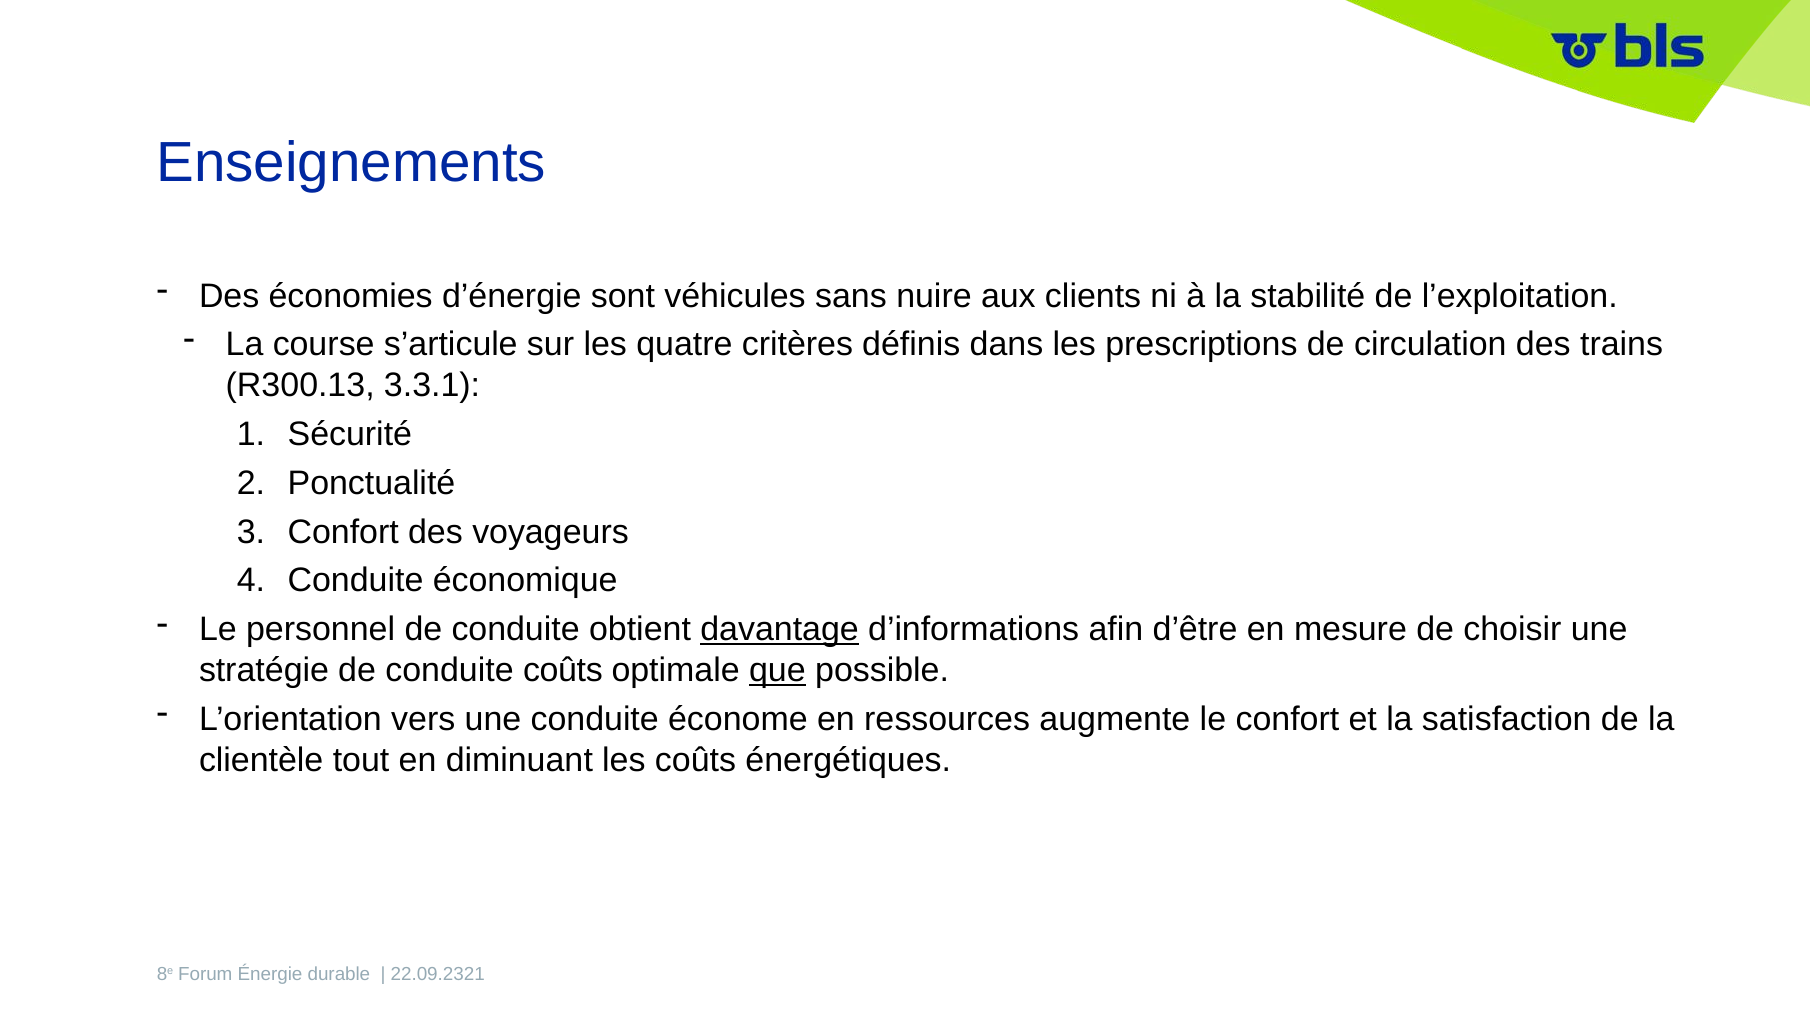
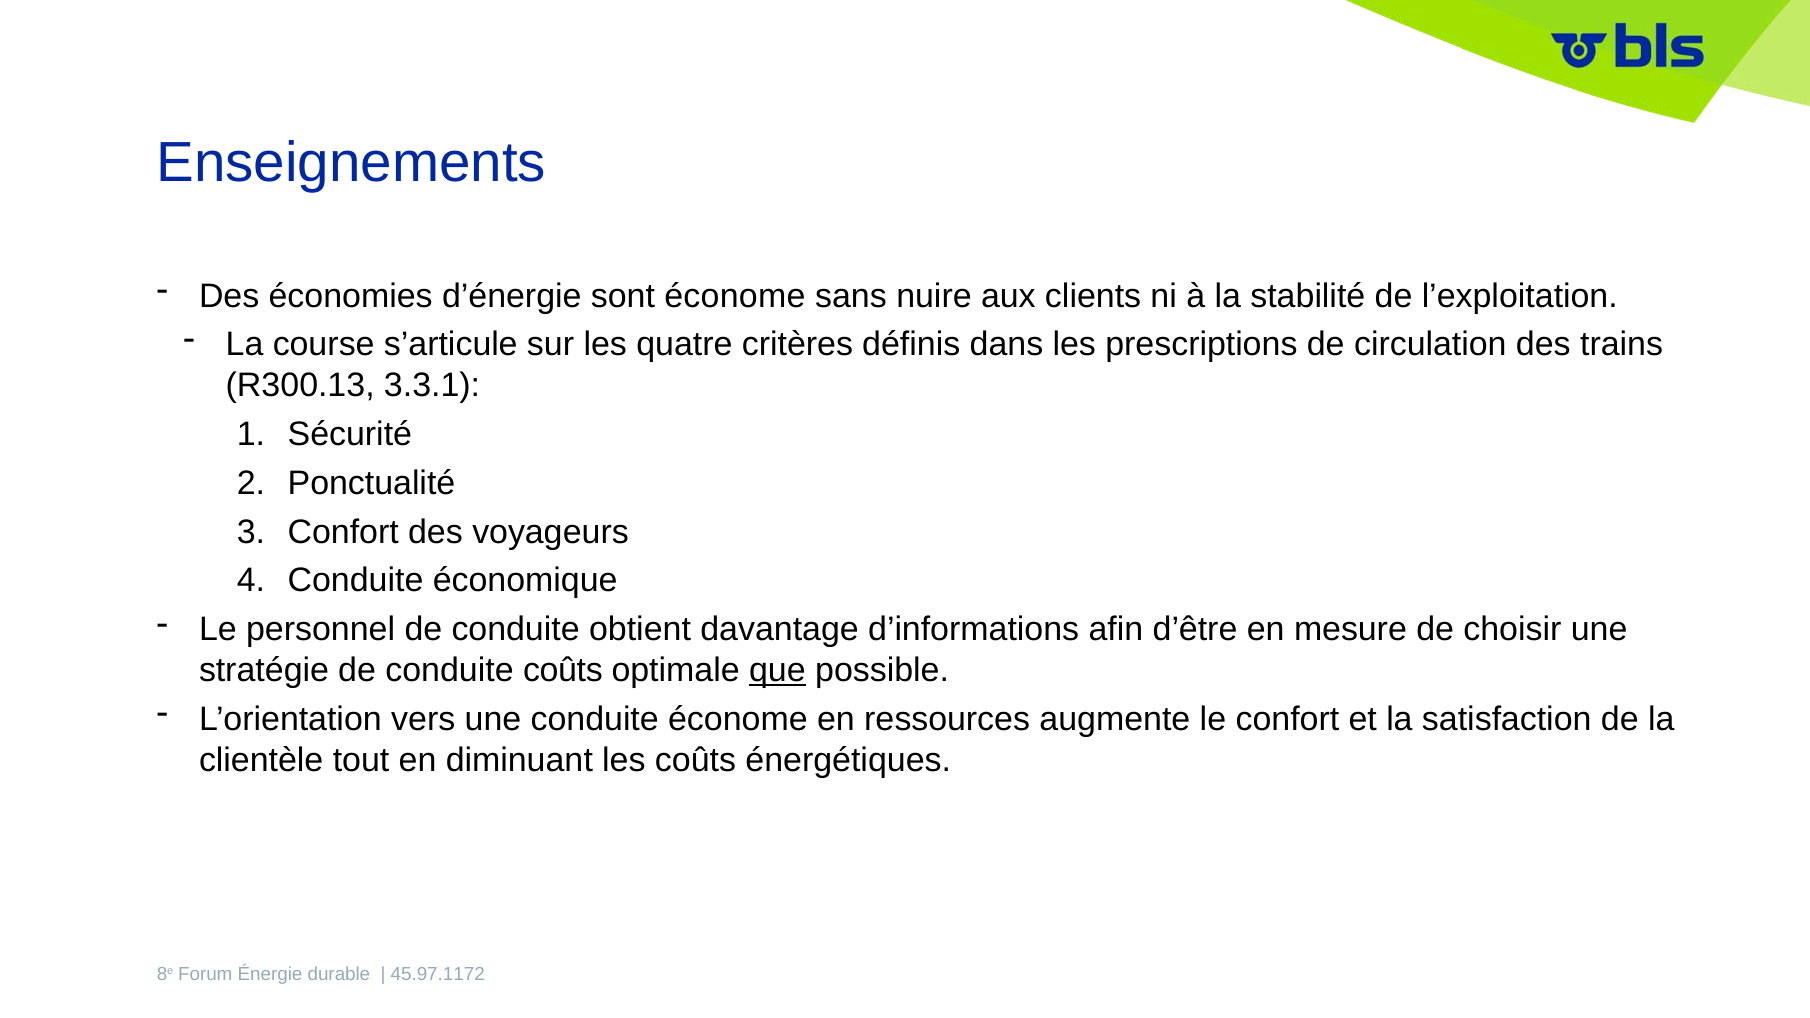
sont véhicules: véhicules -> économe (735, 296)
davantage underline: present -> none (780, 630)
22.09.2321: 22.09.2321 -> 45.97.1172 (438, 974)
